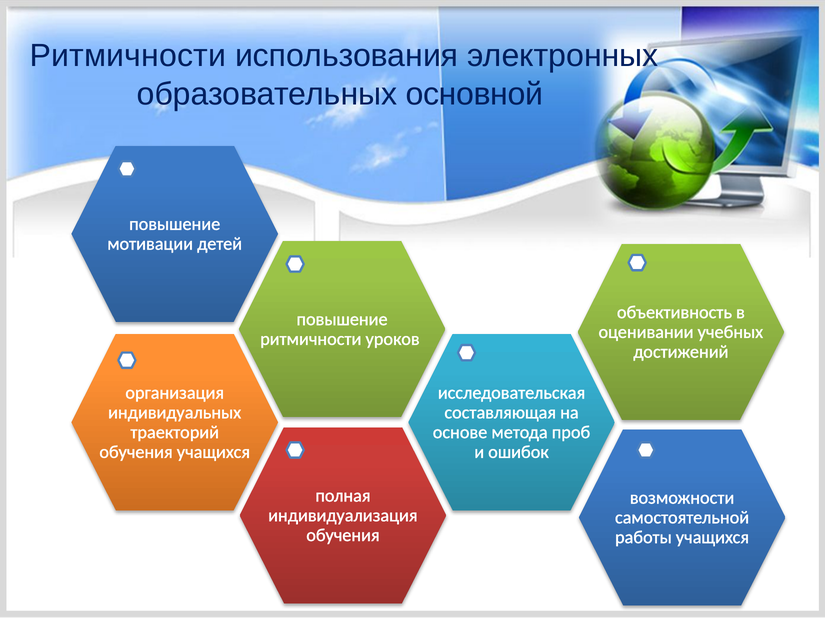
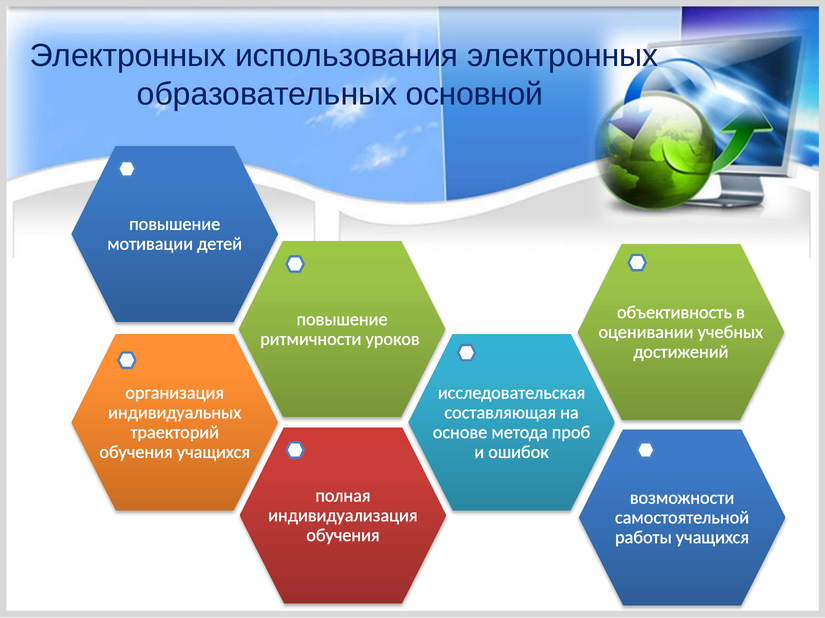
Ритмичности: Ритмичности -> Электронных (128, 56)
